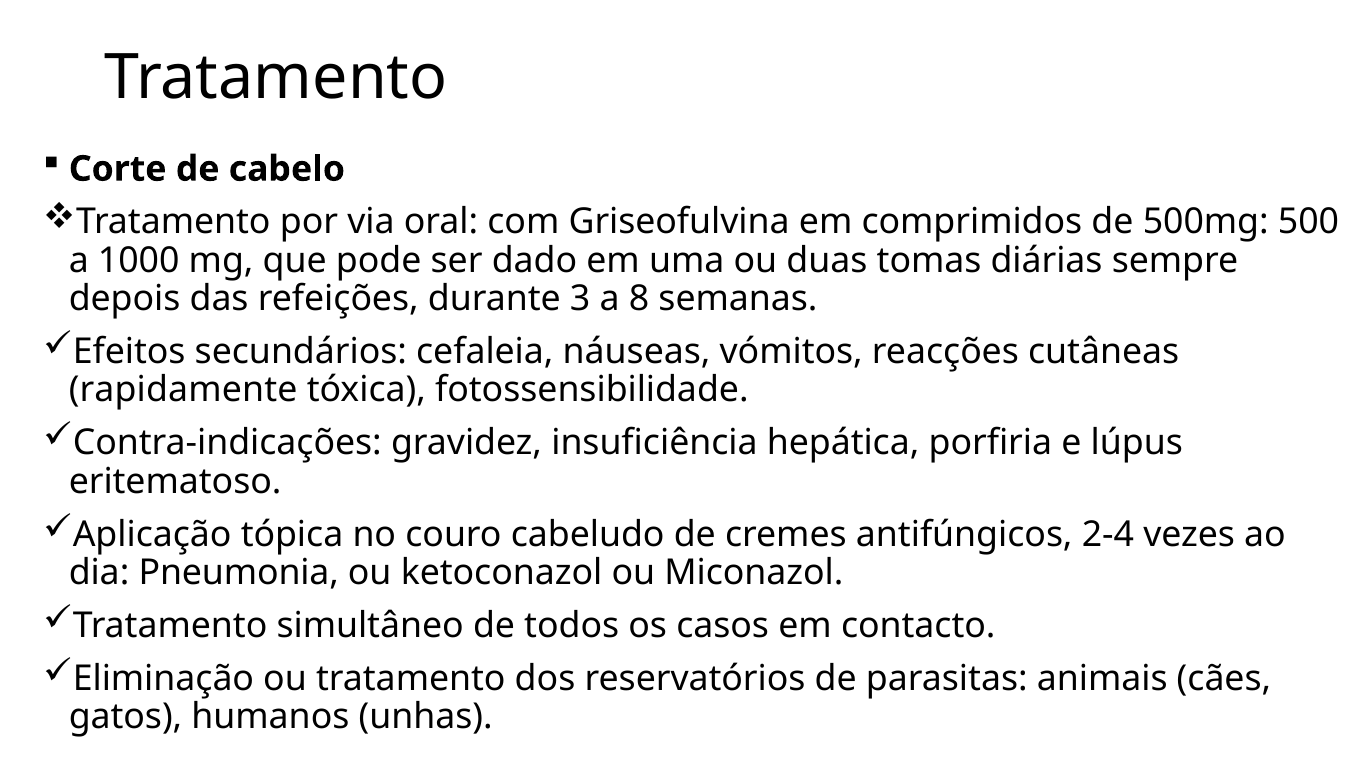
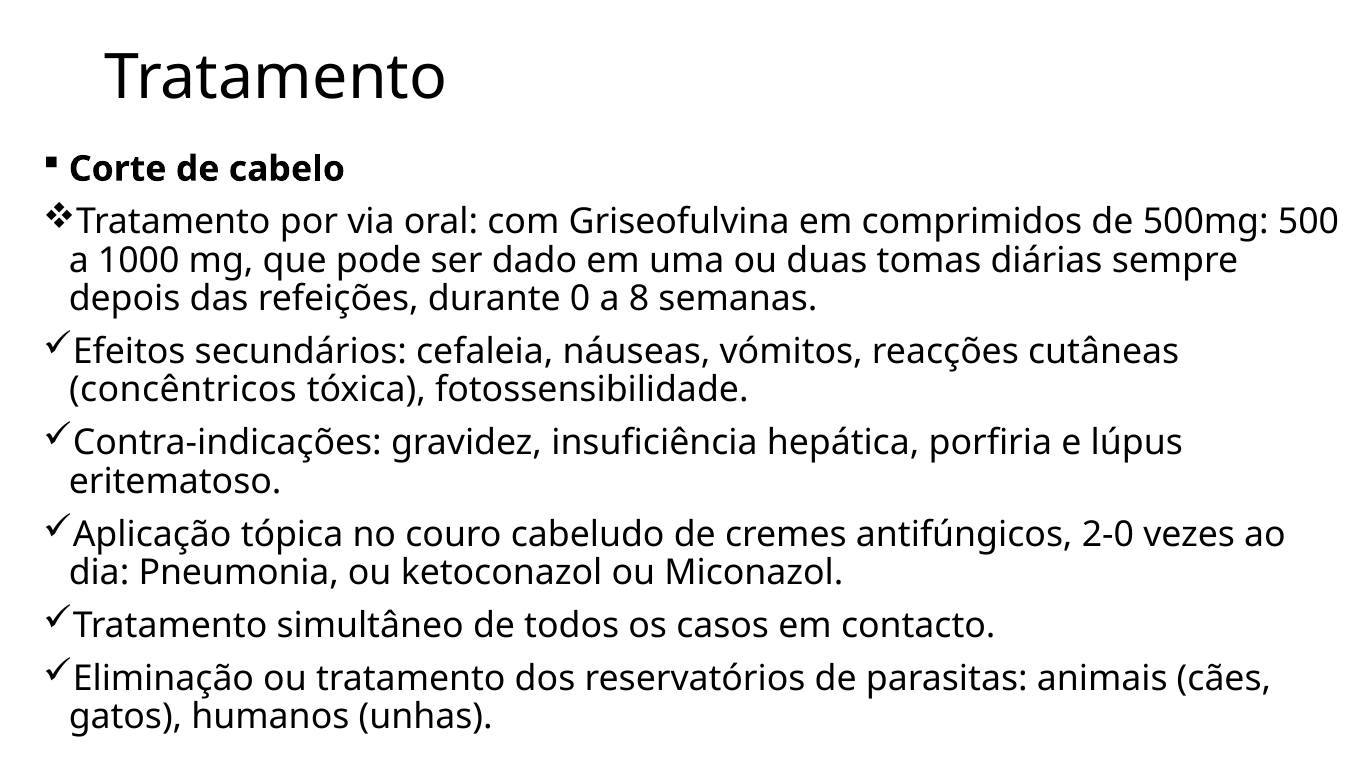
3: 3 -> 0 (580, 299)
rapidamente: rapidamente -> concêntricos (183, 390)
2-4: 2-4 -> 2-0 (1108, 534)
